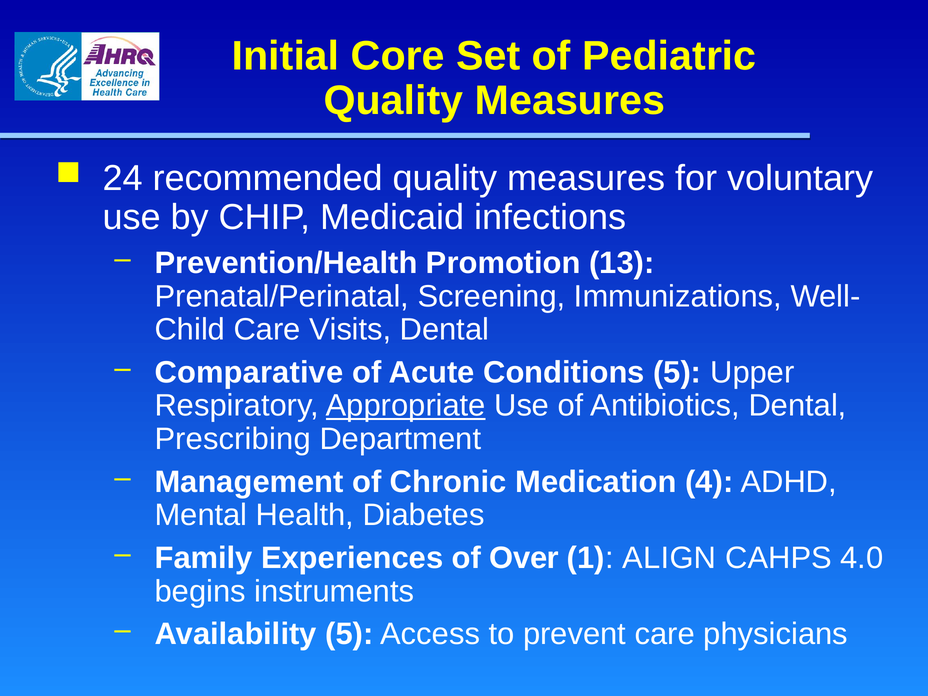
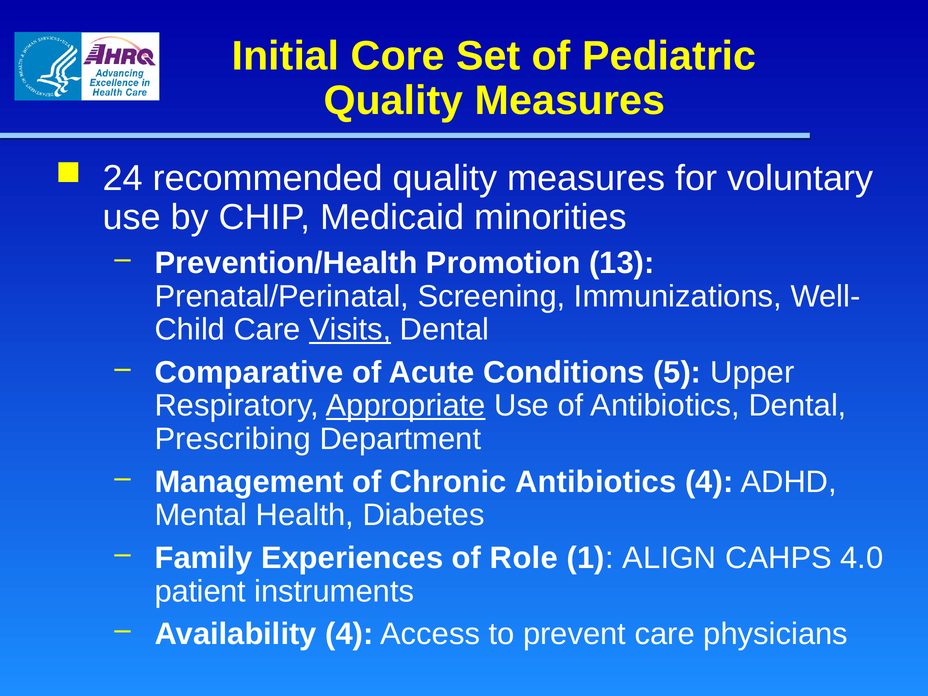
infections: infections -> minorities (550, 217)
Visits underline: none -> present (350, 330)
Chronic Medication: Medication -> Antibiotics (596, 482)
Over: Over -> Role (524, 558)
begins: begins -> patient (200, 591)
Availability 5: 5 -> 4 (349, 634)
